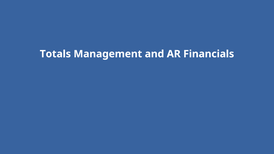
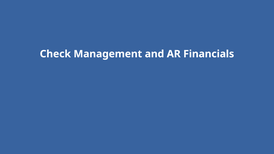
Totals: Totals -> Check (55, 54)
